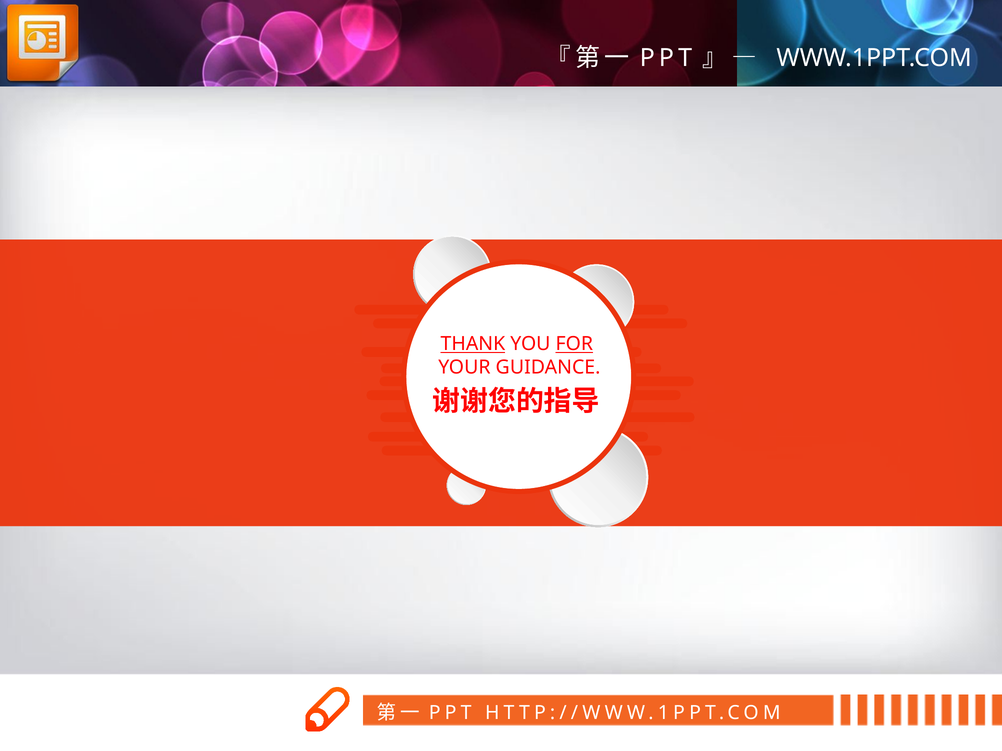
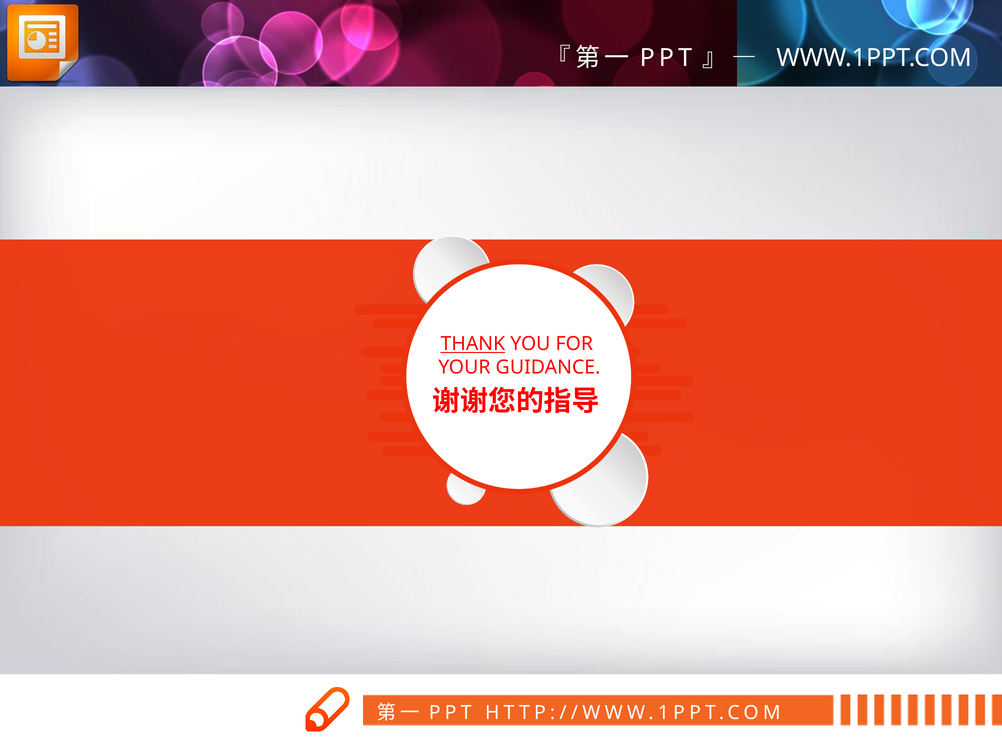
FOR underline: present -> none (574, 344)
